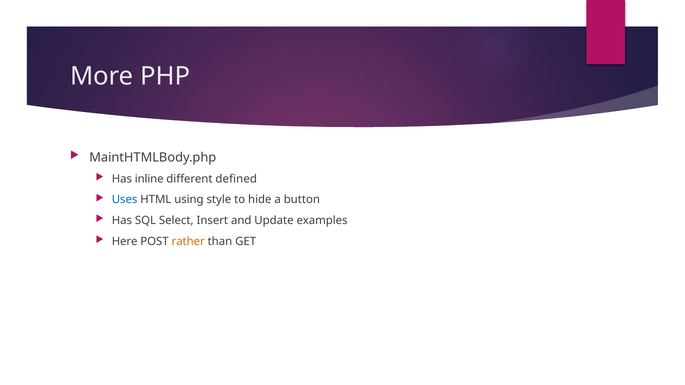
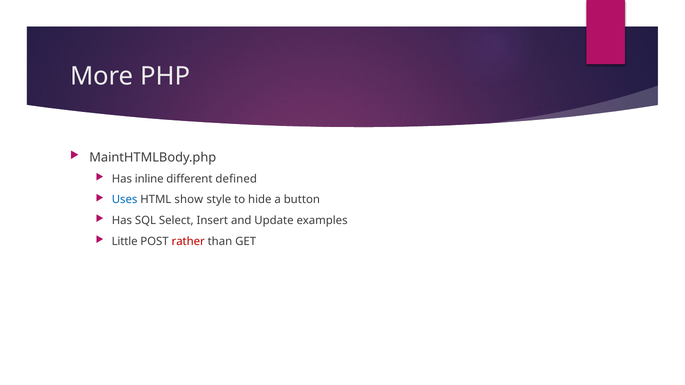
using: using -> show (189, 200)
Here: Here -> Little (125, 242)
rather colour: orange -> red (188, 242)
